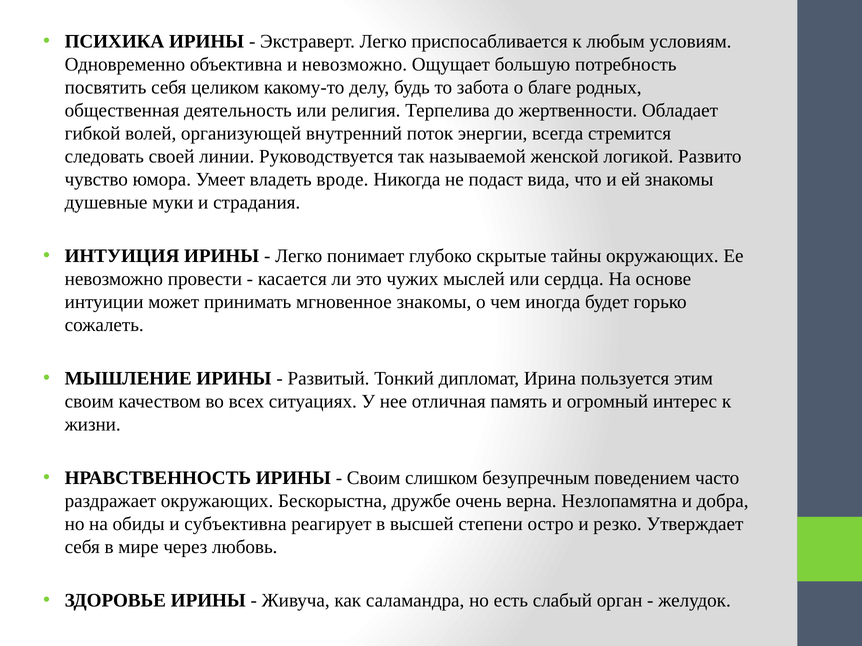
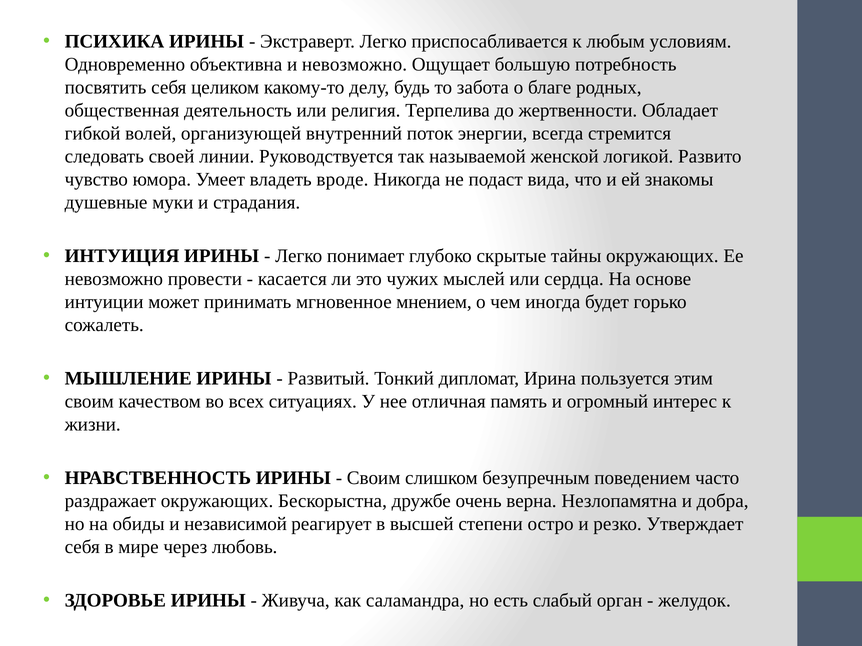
мгновенное знакомы: знакомы -> мнением (434, 302)
субъективна: субъективна -> независимой (236, 524)
